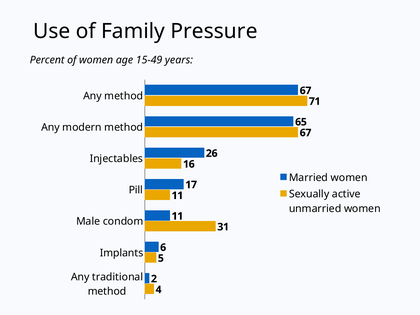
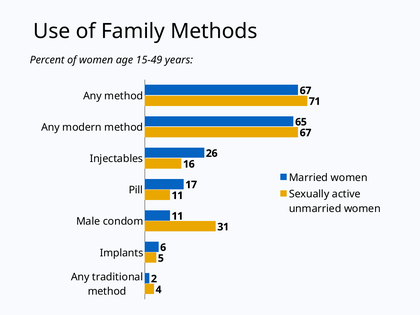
Pressure: Pressure -> Methods (214, 31)
